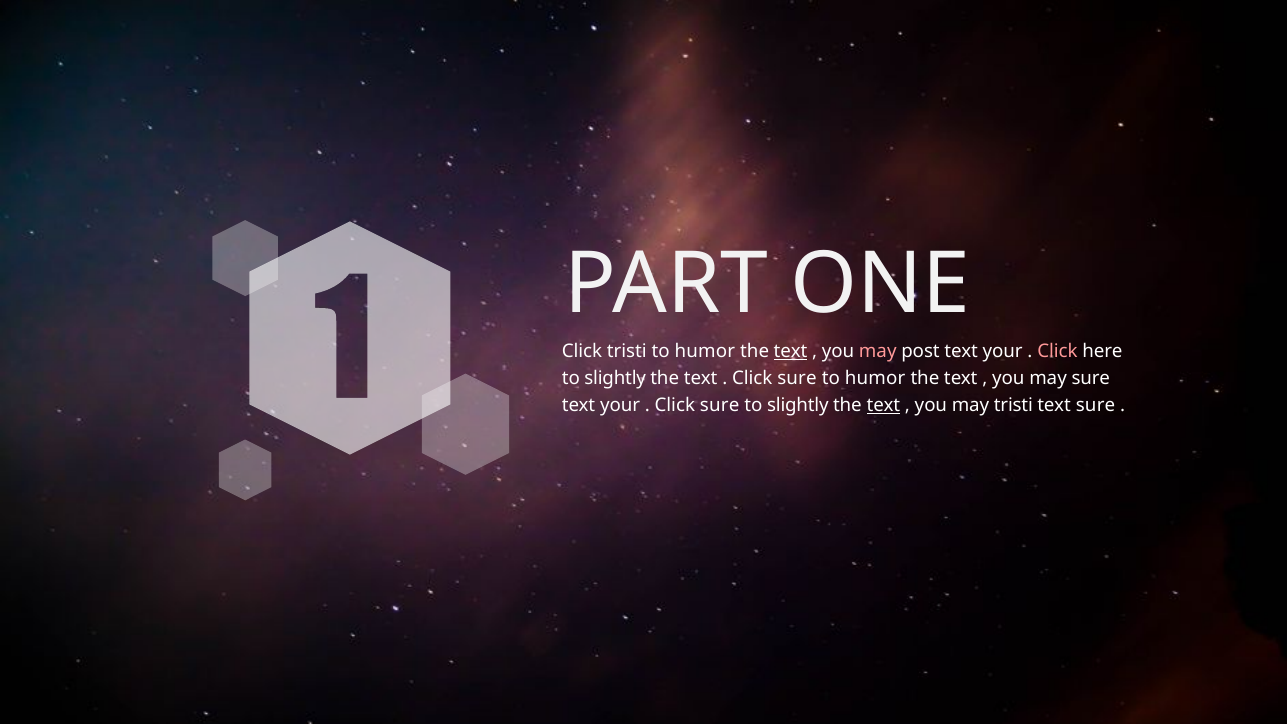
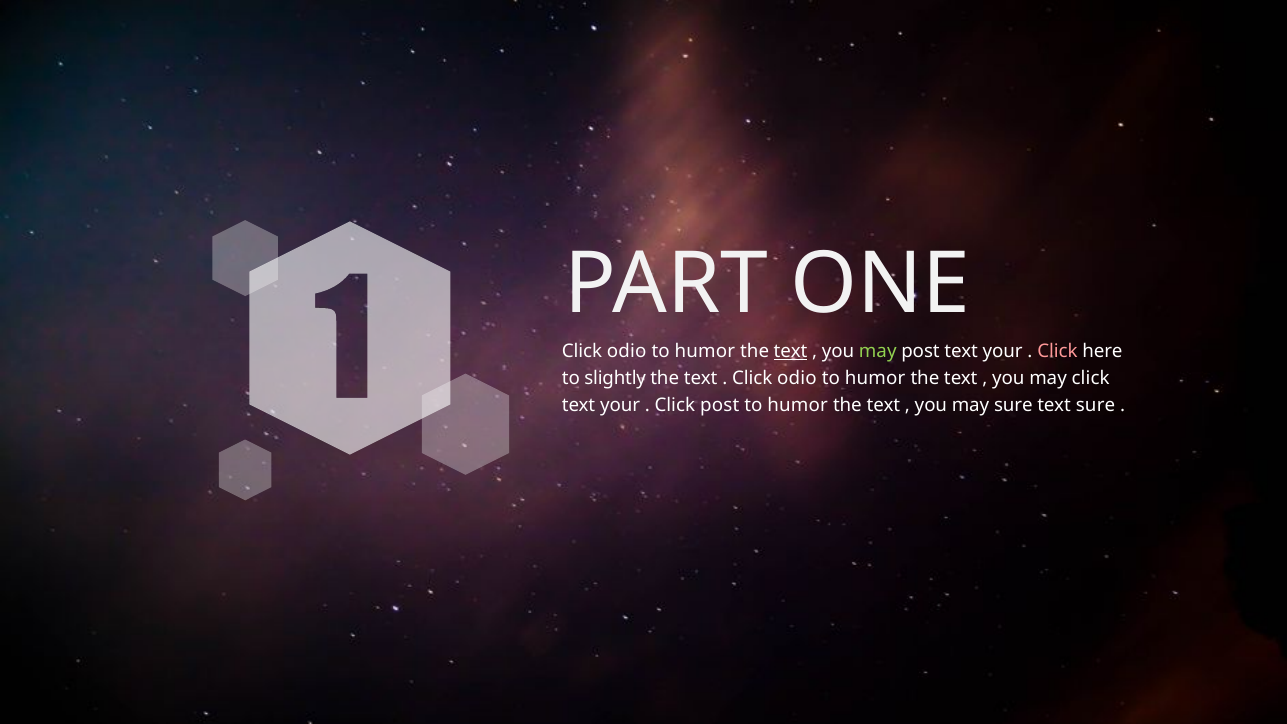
tristi: tristi -> odio (627, 352)
may colour: pink -> light green (878, 352)
sure: sure -> odio (797, 379)
may sure: sure -> click (1091, 379)
sure: sure -> post (720, 406)
slightly: slightly -> humor (798, 406)
text underline: present -> none (883, 406)
may tristi: tristi -> sure (1013, 406)
